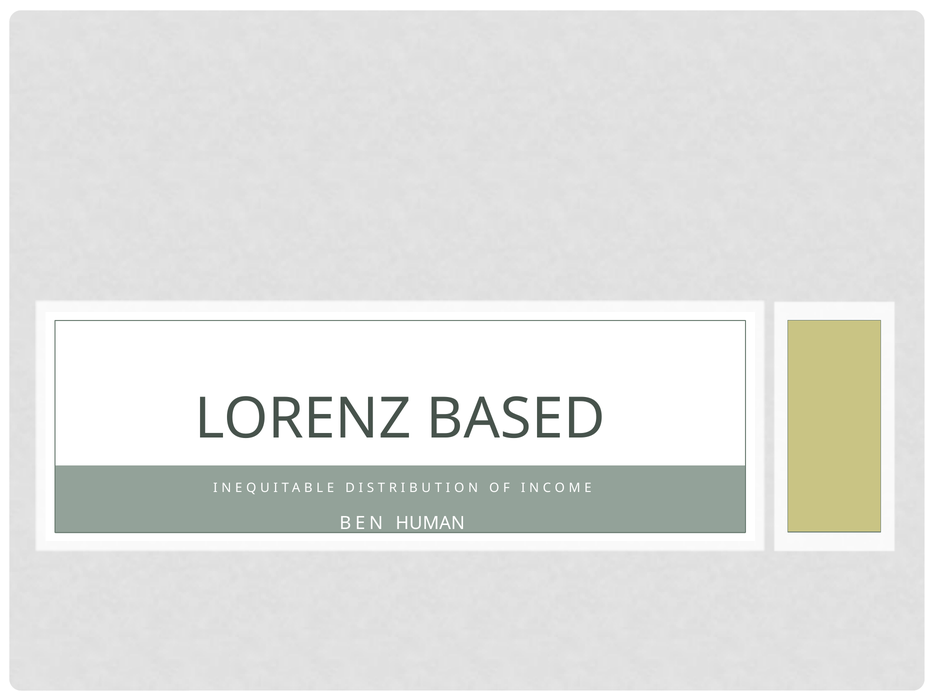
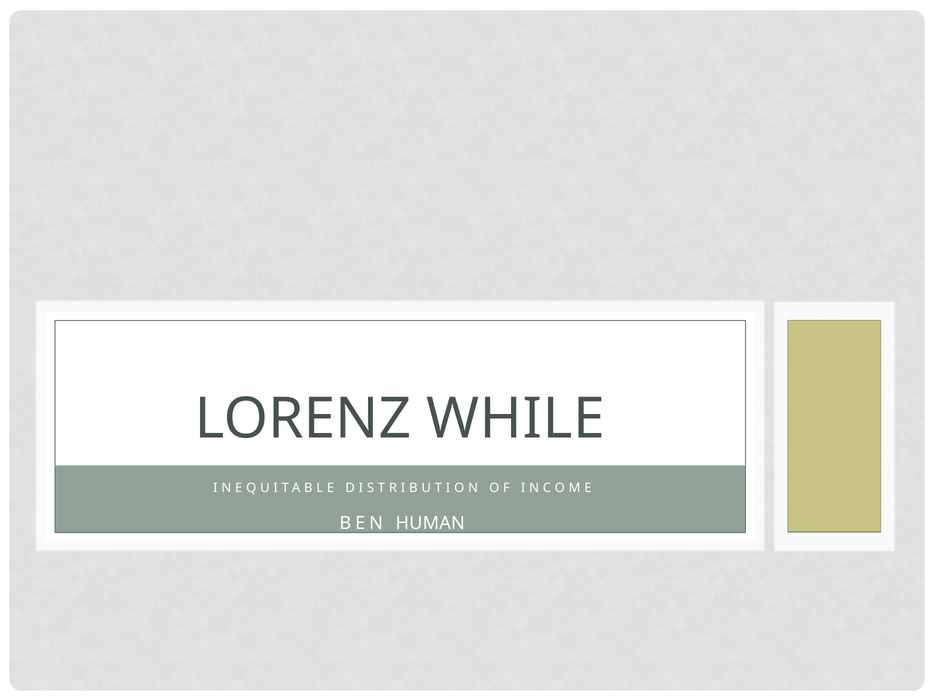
BASED: BASED -> WHILE (516, 419)
